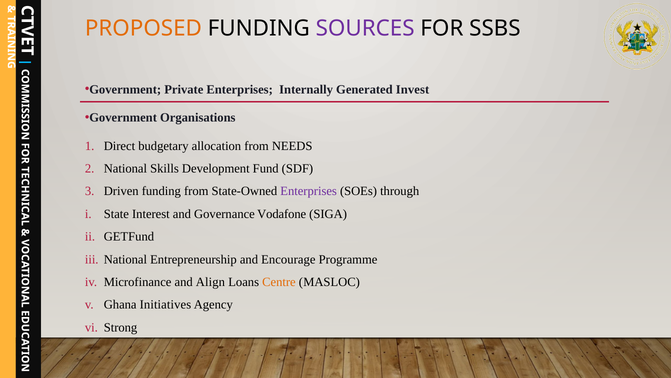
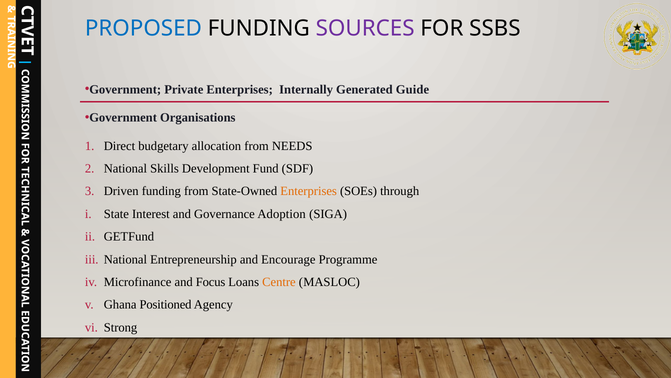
PROPOSED colour: orange -> blue (143, 28)
Invest: Invest -> Guide (412, 89)
Enterprises colour: purple -> orange (309, 191)
Vodafone: Vodafone -> Adoption (282, 214)
Align: Align -> Focus (211, 282)
Initiatives: Initiatives -> Positioned (166, 304)
